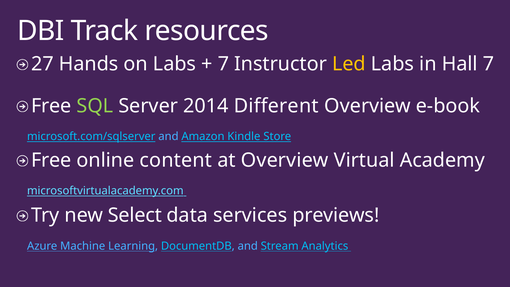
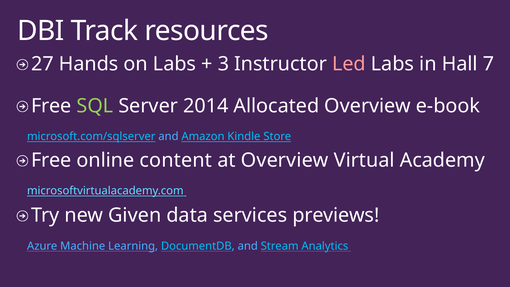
7: 7 -> 3 (223, 64)
Led colour: yellow -> pink (349, 64)
Different: Different -> Allocated (276, 106)
Select: Select -> Given (135, 215)
